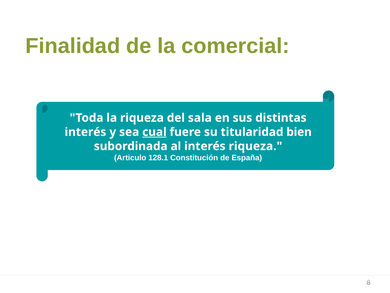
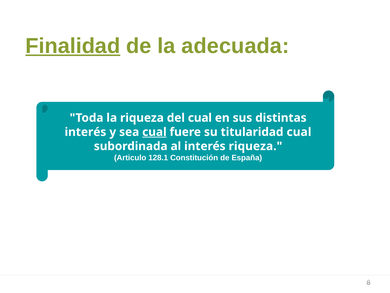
Finalidad underline: none -> present (73, 46)
comercial: comercial -> adecuada (235, 46)
del sala: sala -> cual (200, 118)
titularidad bien: bien -> cual (299, 132)
